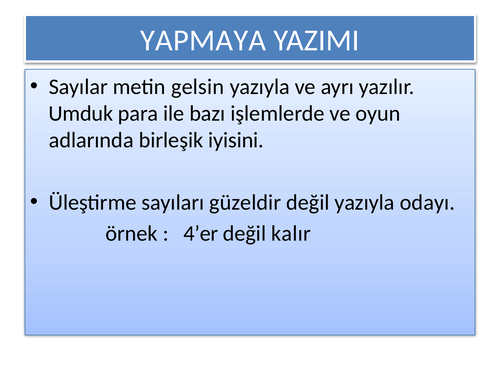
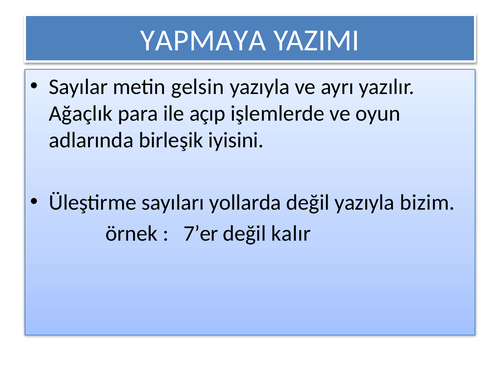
Umduk: Umduk -> Ağaçlık (81, 113)
bazı: bazı -> açıp (207, 113)
güzeldir: güzeldir -> yollarda (245, 202)
odayı: odayı -> bizim (427, 202)
4’er: 4’er -> 7’er (201, 233)
